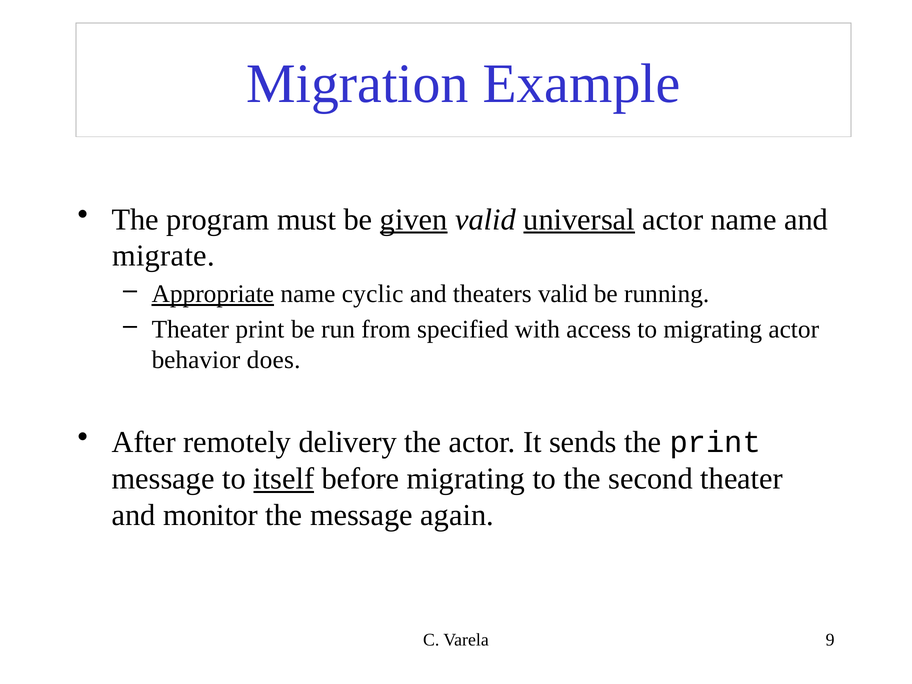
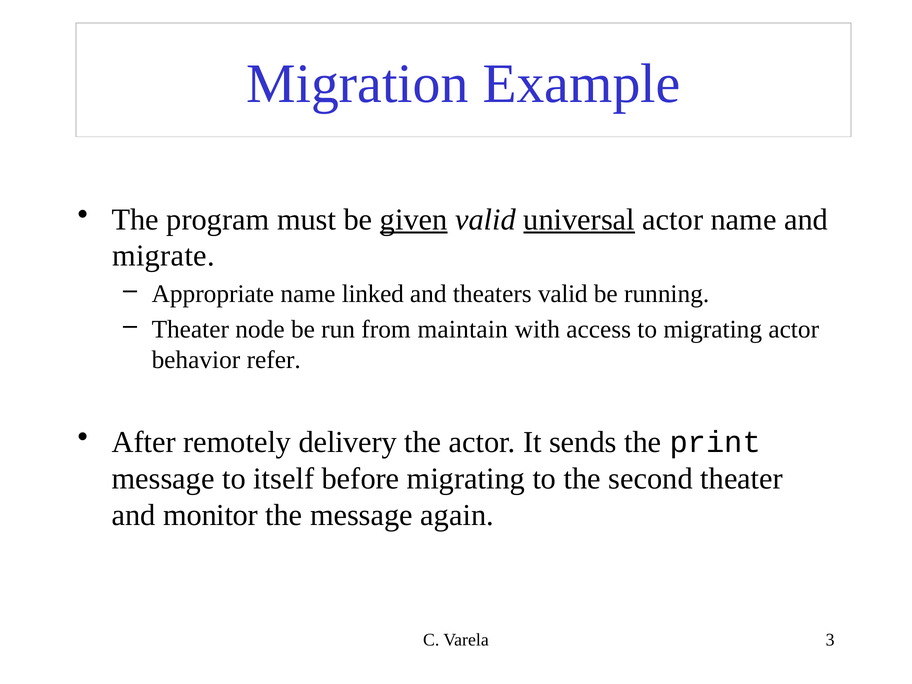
Appropriate underline: present -> none (213, 294)
cyclic: cyclic -> linked (373, 294)
Theater print: print -> node (260, 330)
specified: specified -> maintain (463, 330)
does: does -> refer (274, 360)
itself underline: present -> none (284, 479)
9: 9 -> 3 (830, 640)
